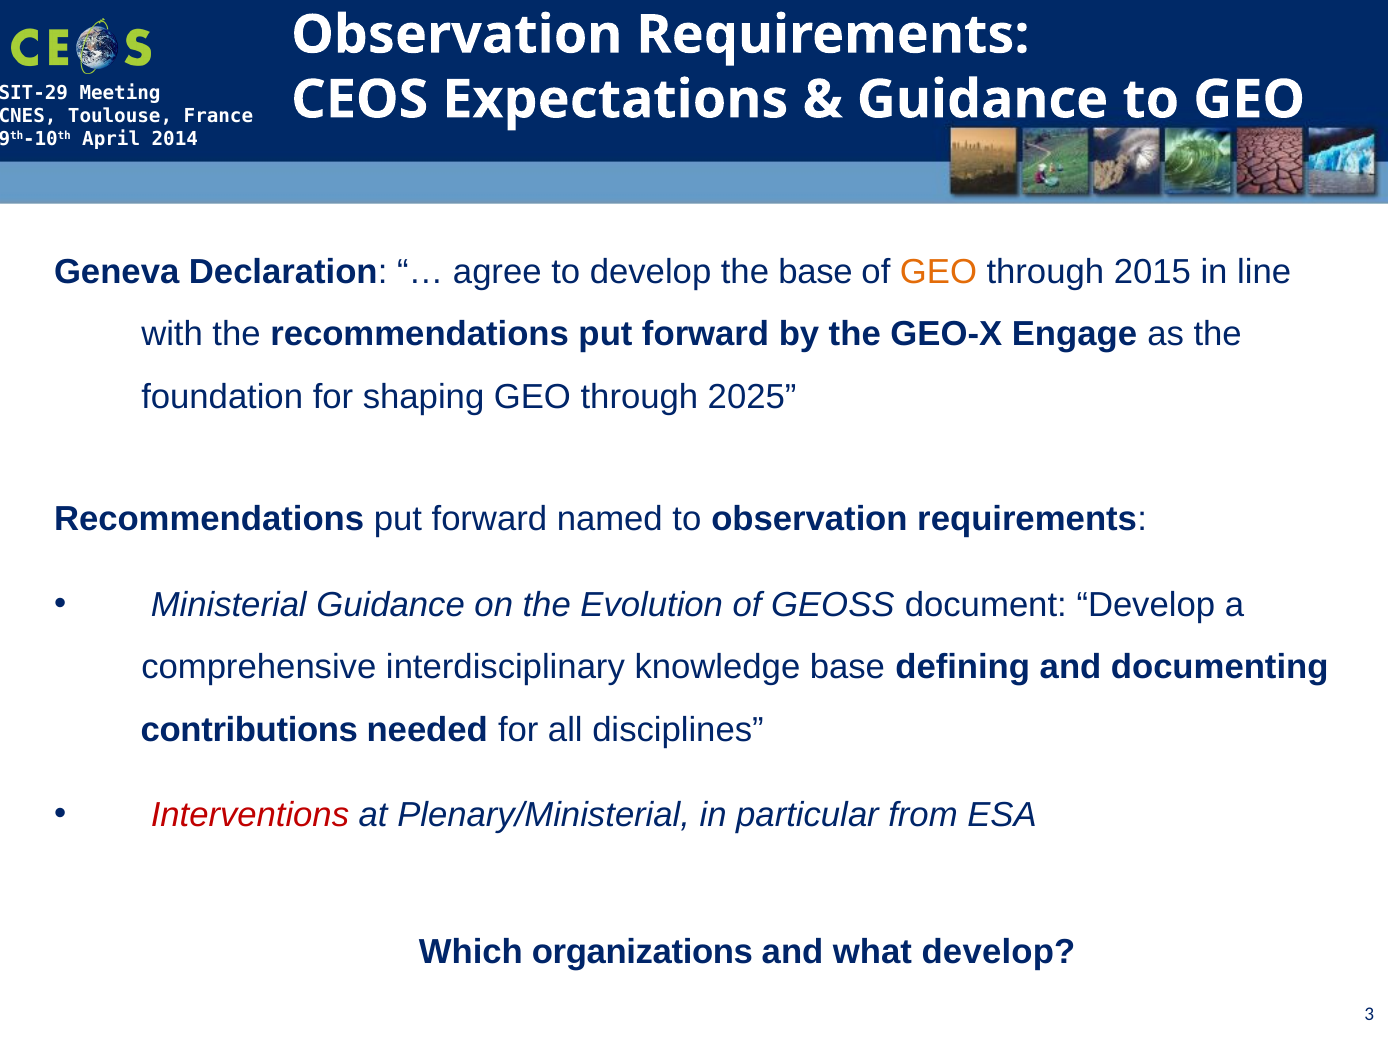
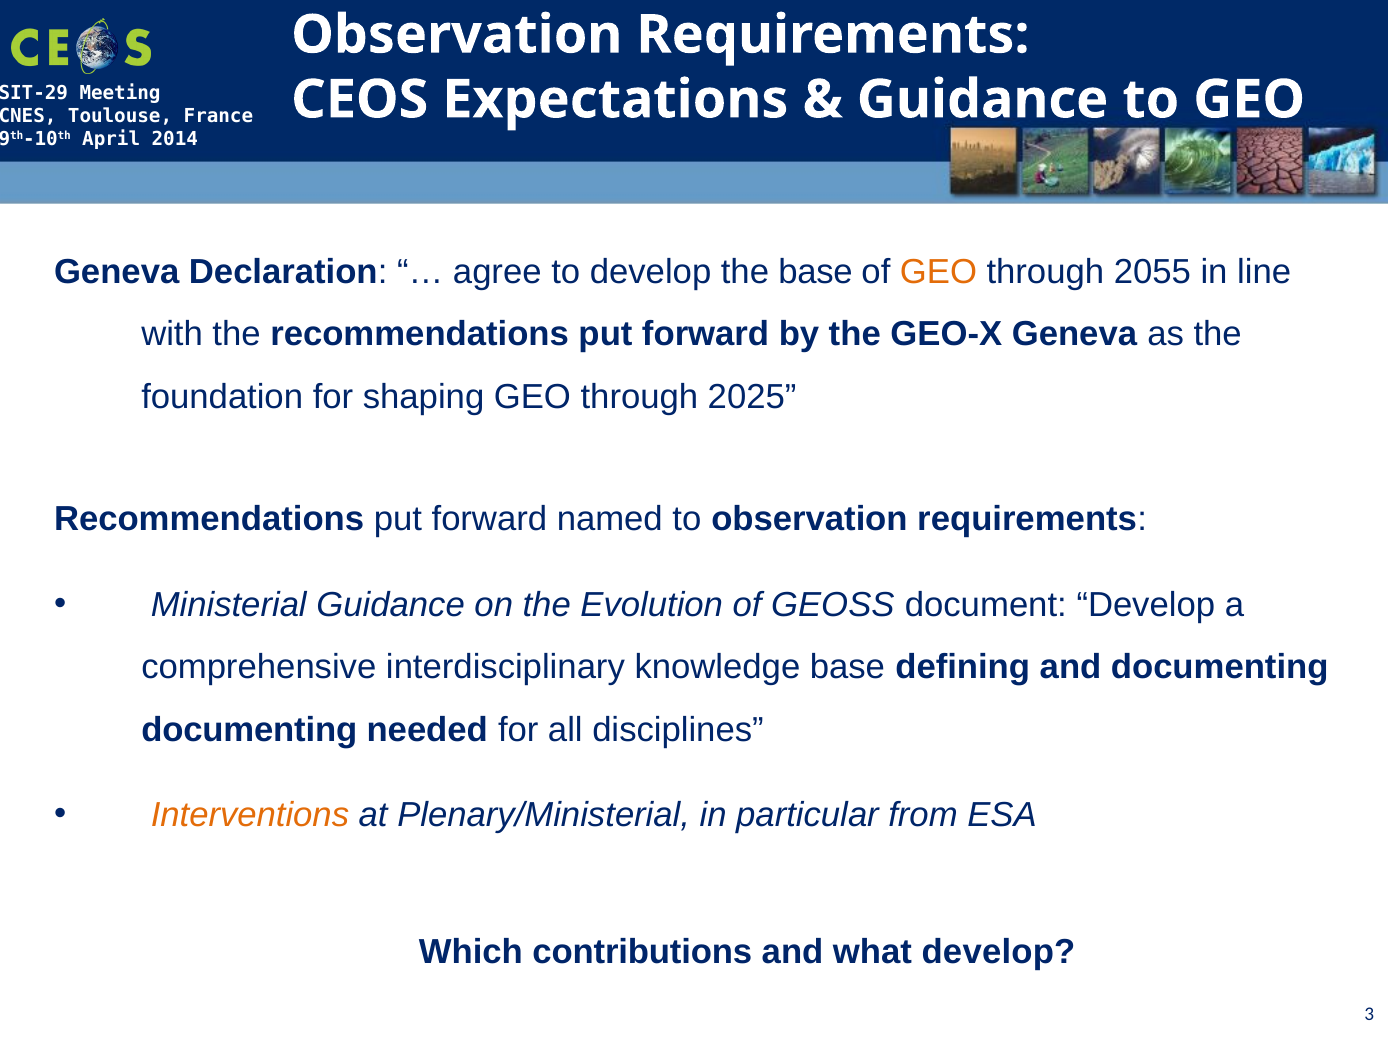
2015: 2015 -> 2055 (1152, 272)
GEO-X Engage: Engage -> Geneva (1074, 334)
contributions: contributions -> documenting (249, 730)
Interventions colour: red -> orange (250, 815)
organizations: organizations -> contributions (642, 952)
